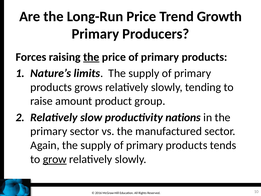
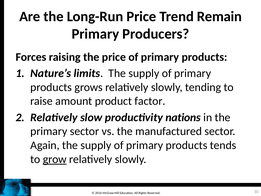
Growth: Growth -> Remain (219, 16)
the underline: present -> none (91, 57)
group: group -> factor (150, 101)
